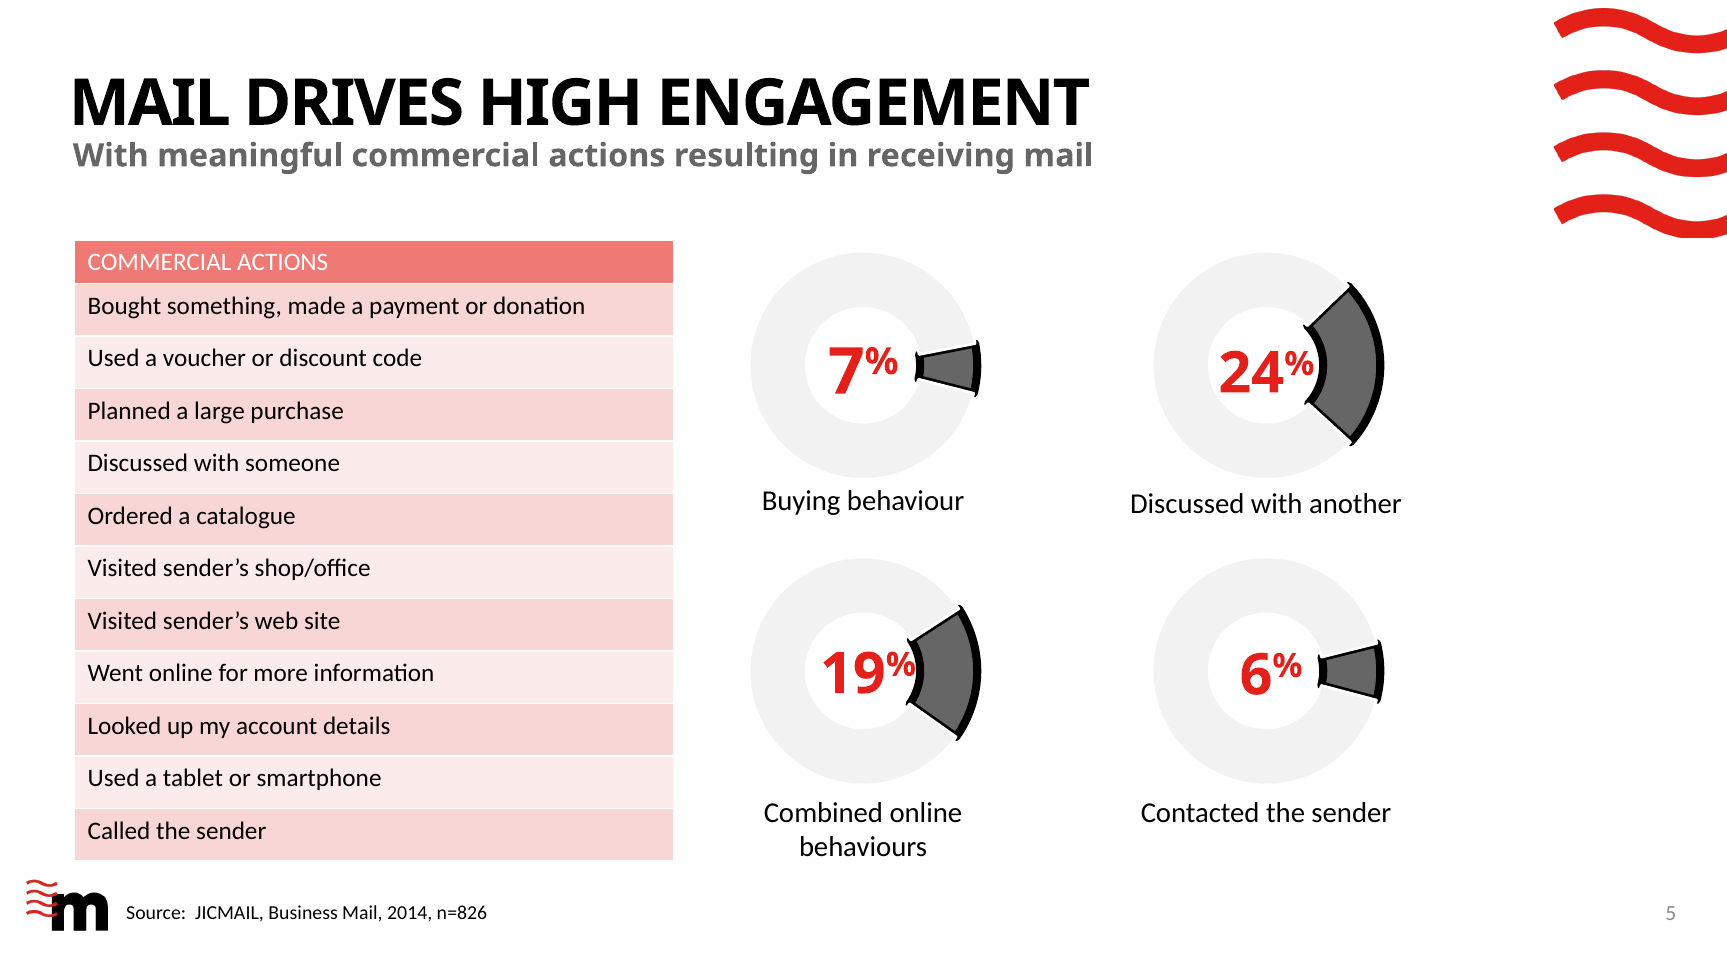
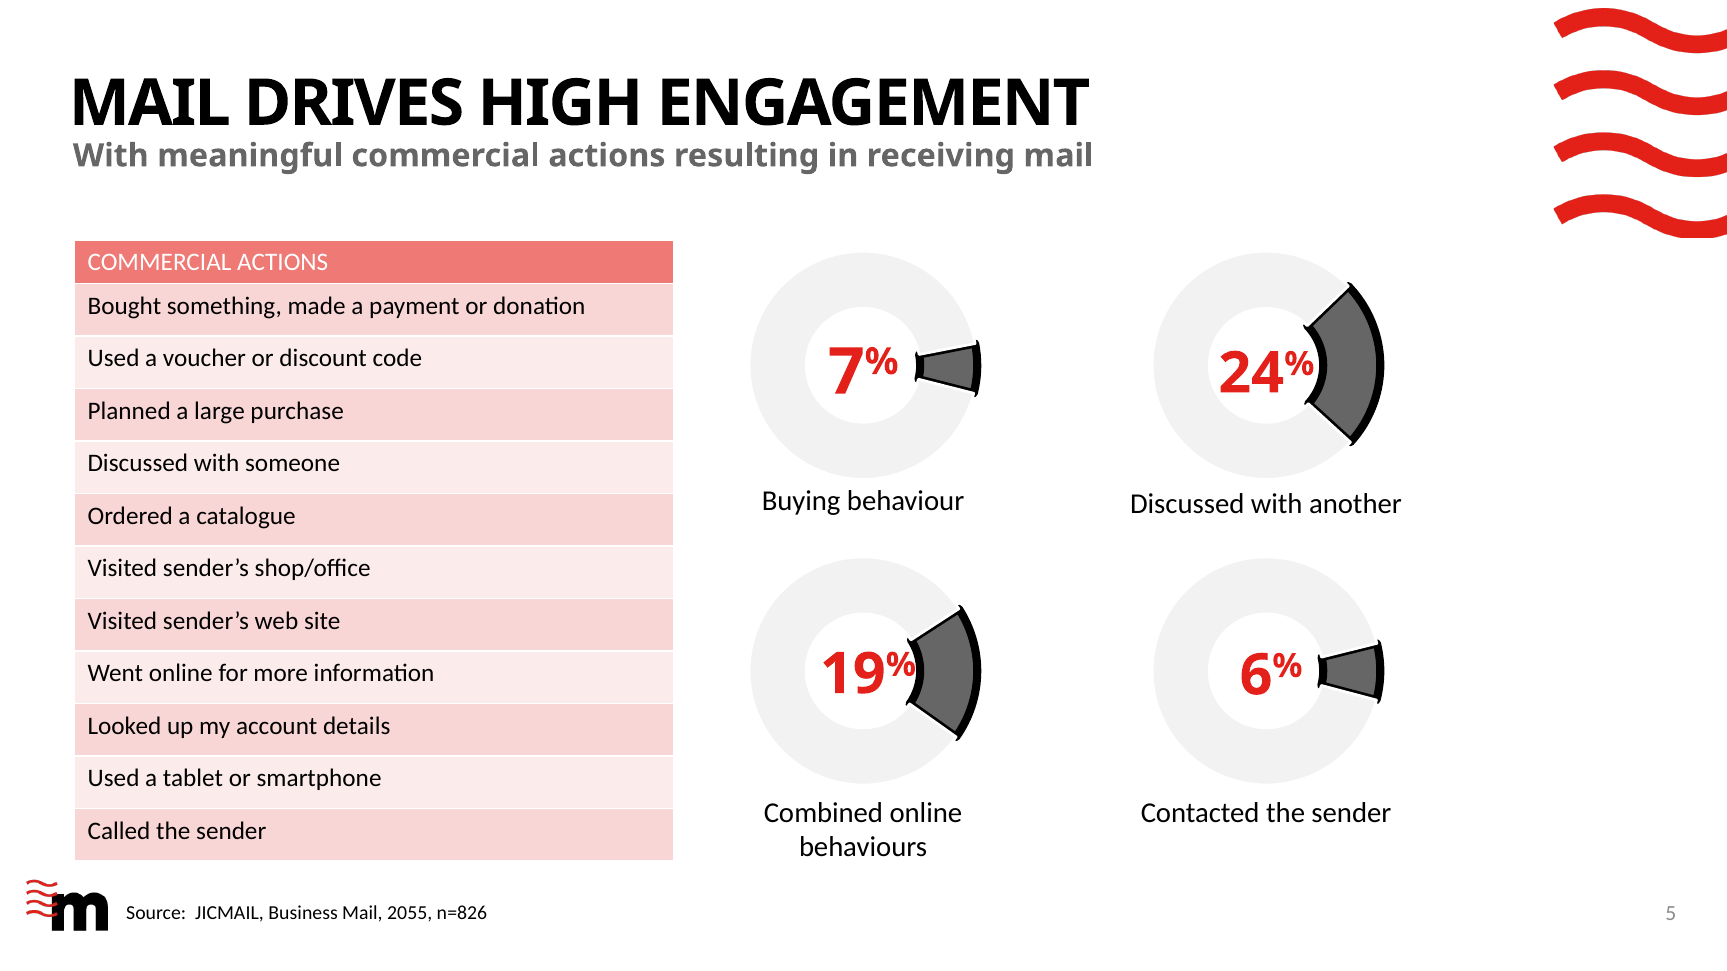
2014: 2014 -> 2055 (410, 913)
